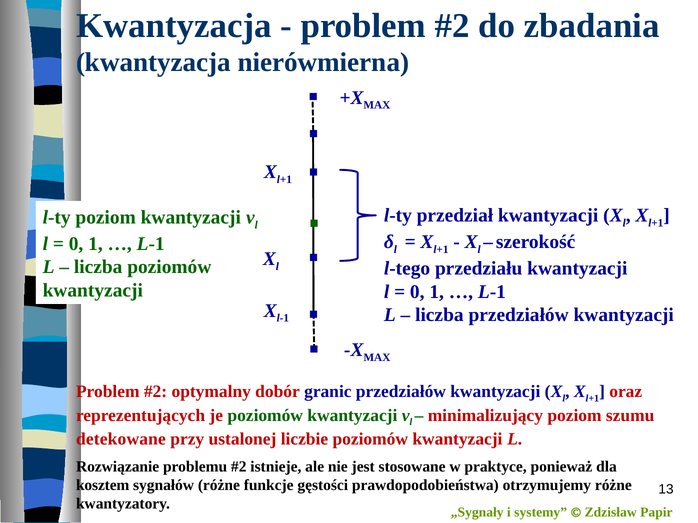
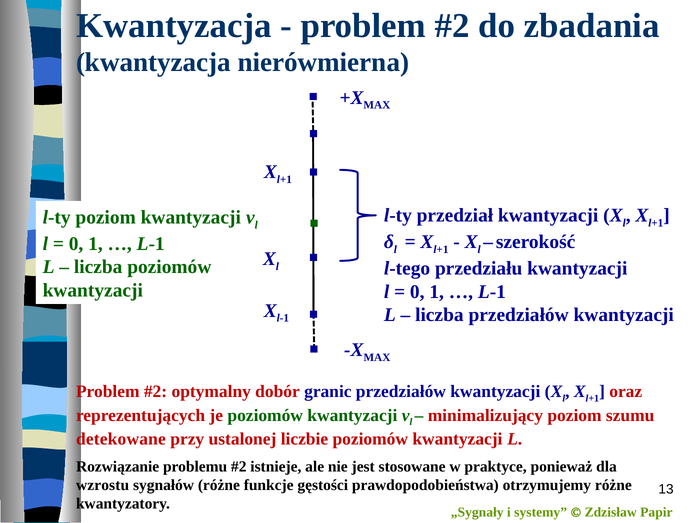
kosztem: kosztem -> wzrostu (103, 485)
